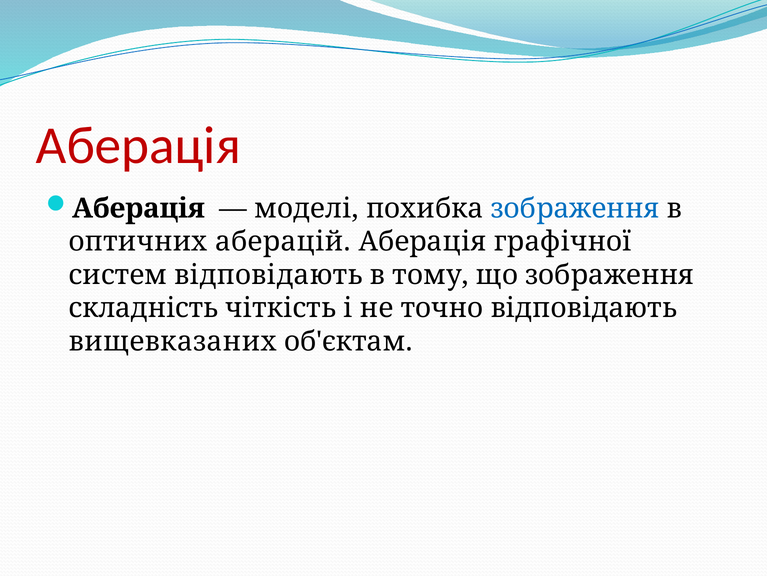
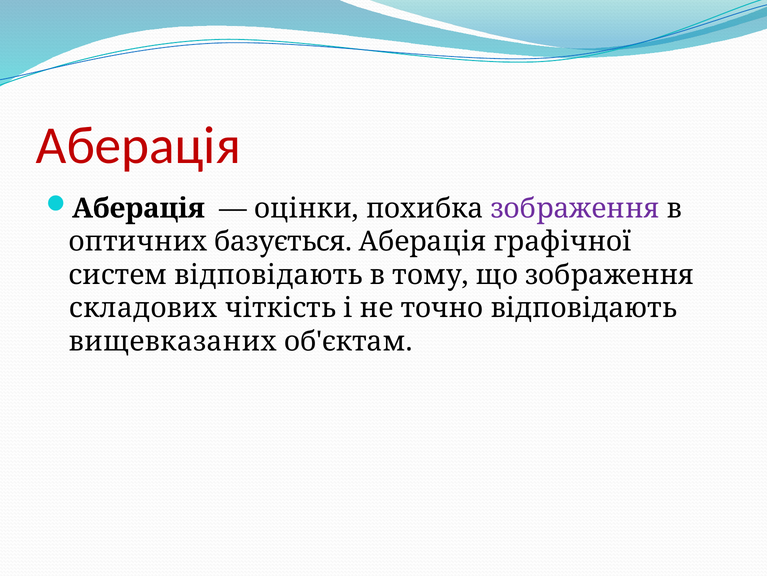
моделі: моделі -> оцінки (306, 208)
зображення colour: blue -> purple (575, 208)
аберацій: аберацій -> базується (283, 241)
складність: складність -> складових (143, 308)
